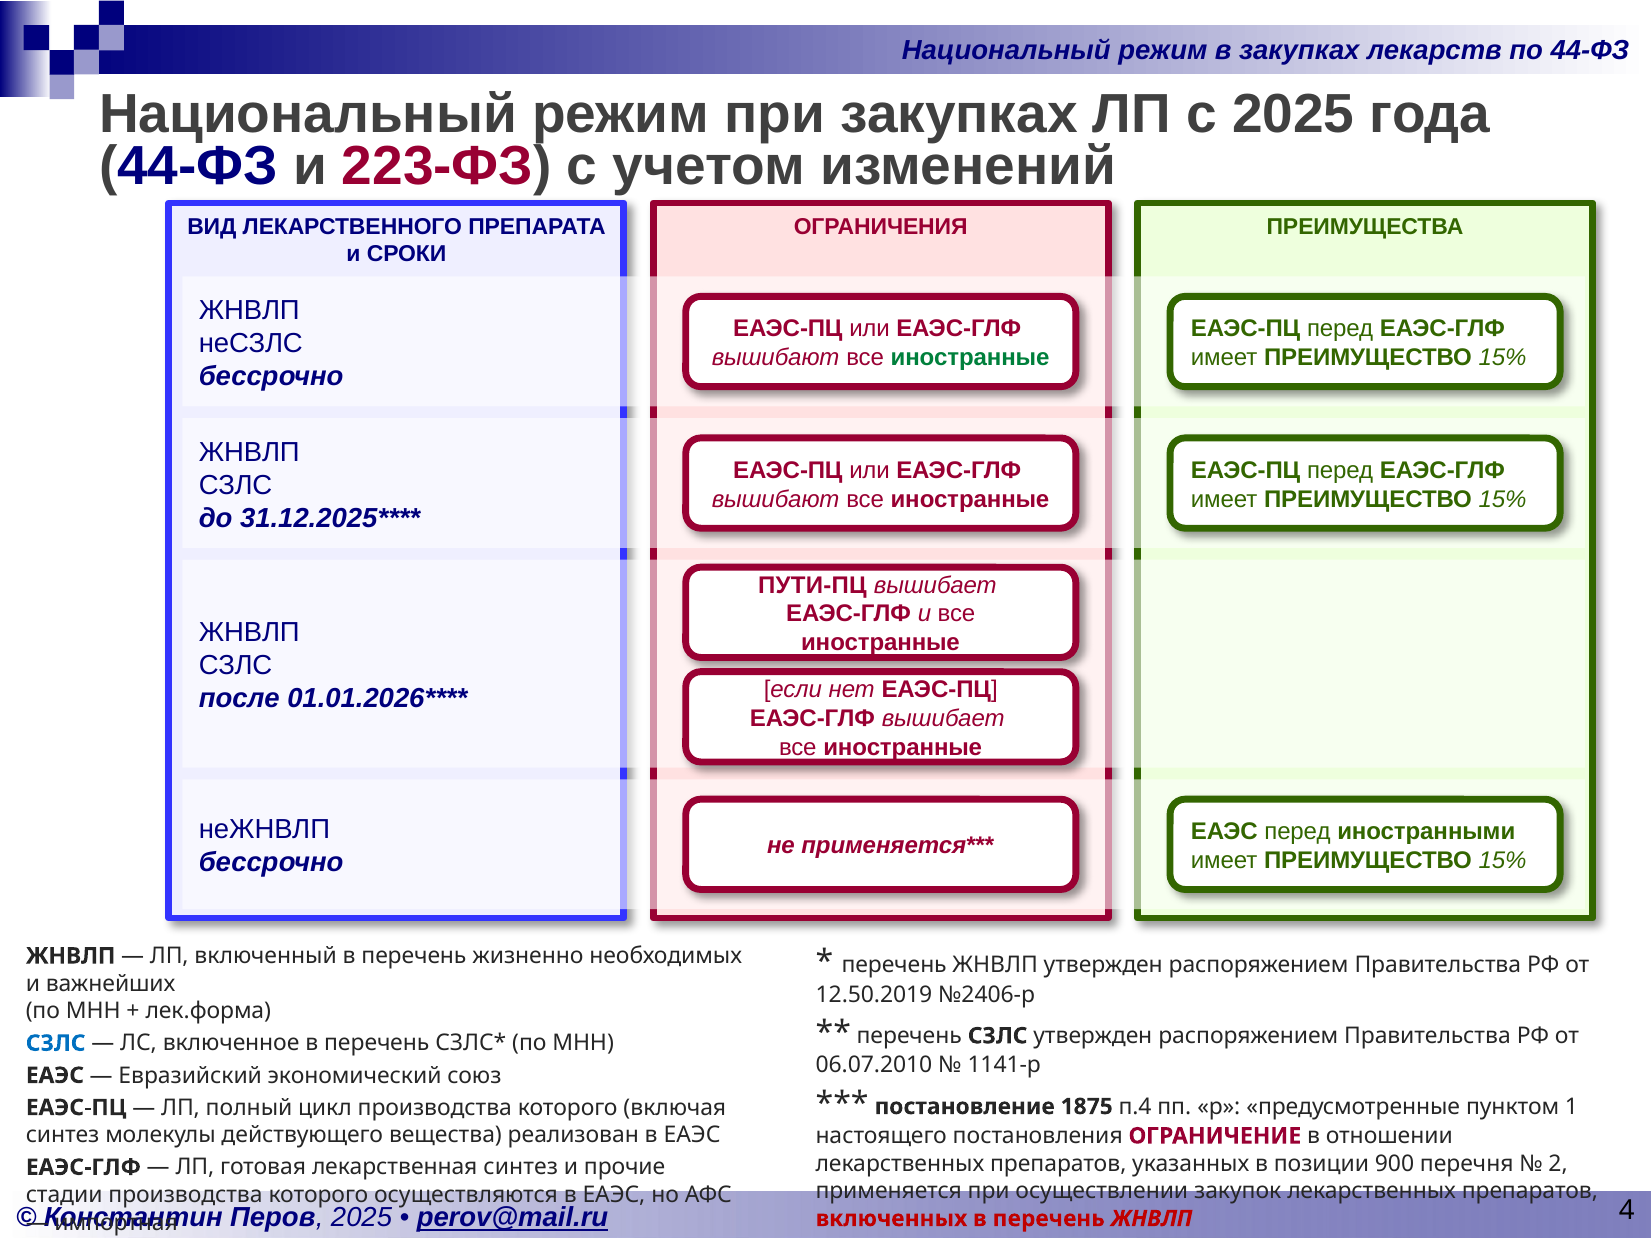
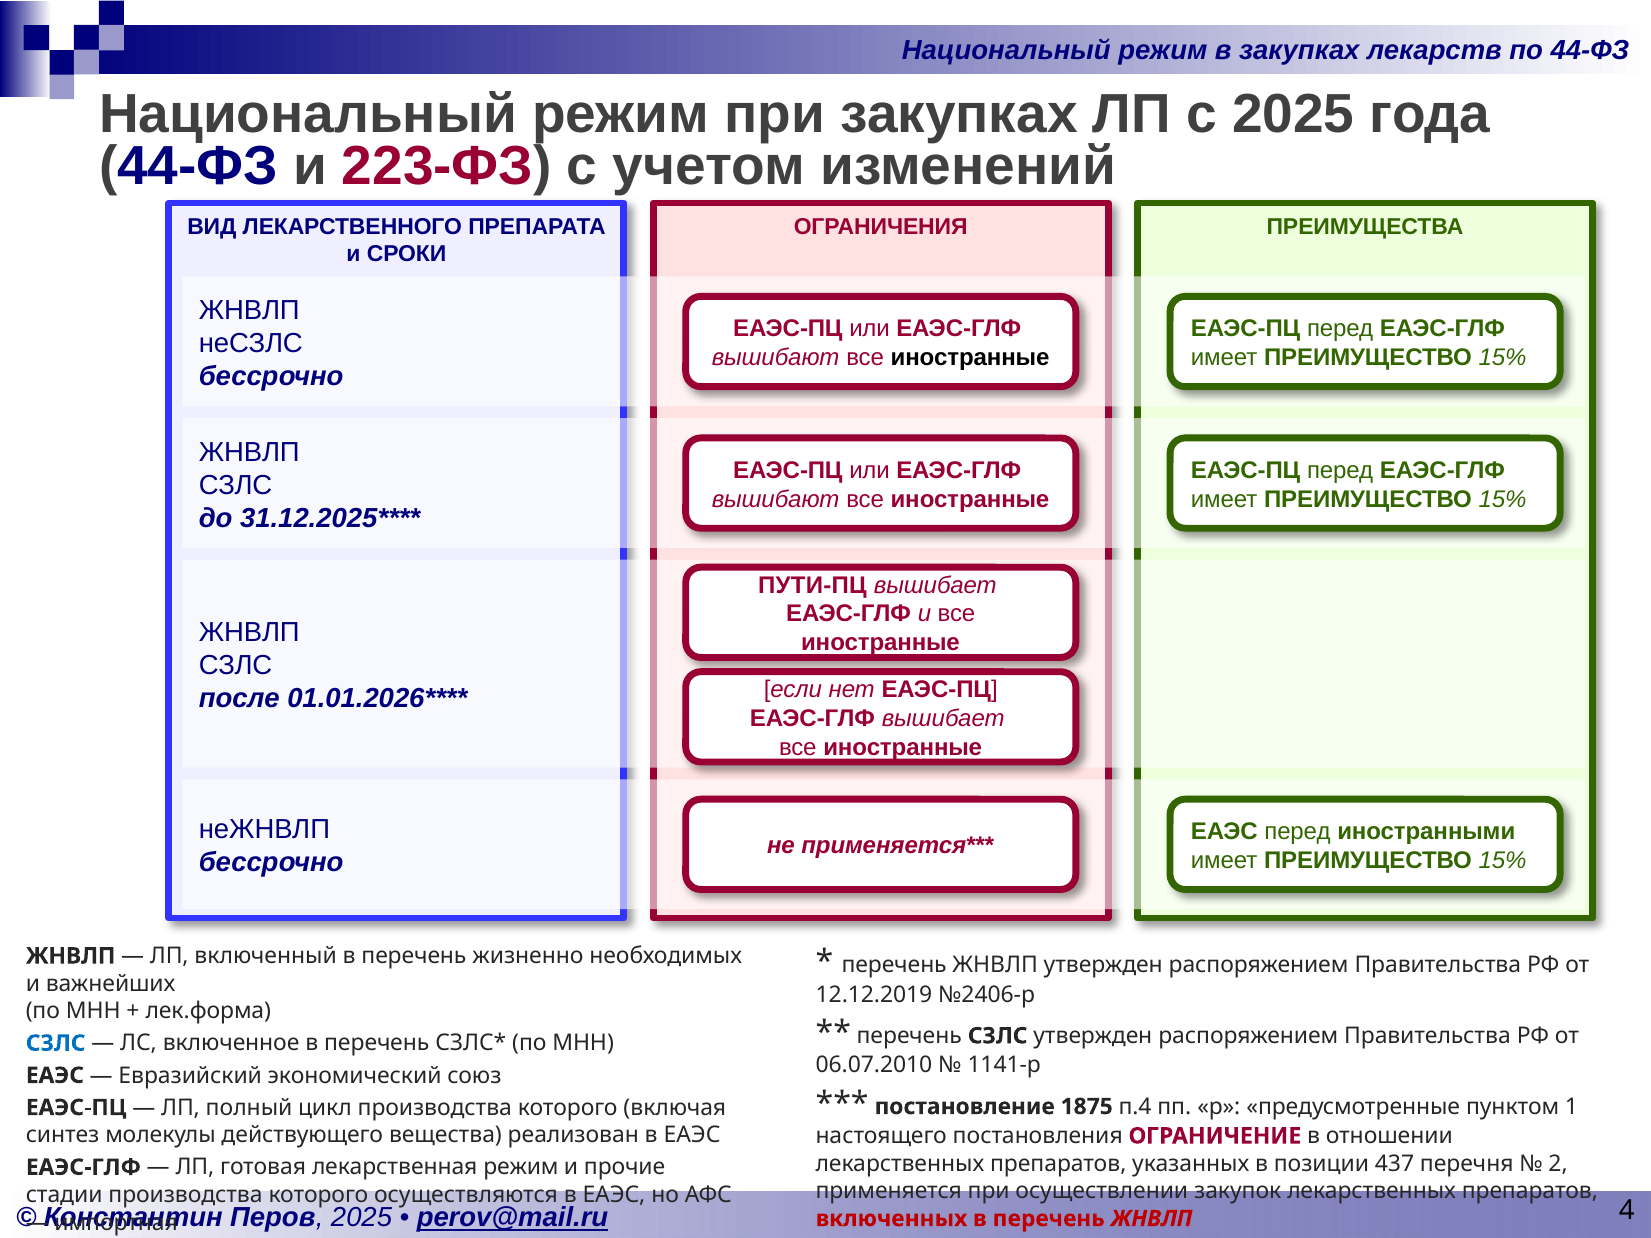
иностранные colour: green -> black (970, 358)
12.50.2019: 12.50.2019 -> 12.12.2019 (874, 995)
900: 900 -> 437 (1395, 1164)
лекарственная синтез: синтез -> режим (521, 1168)
